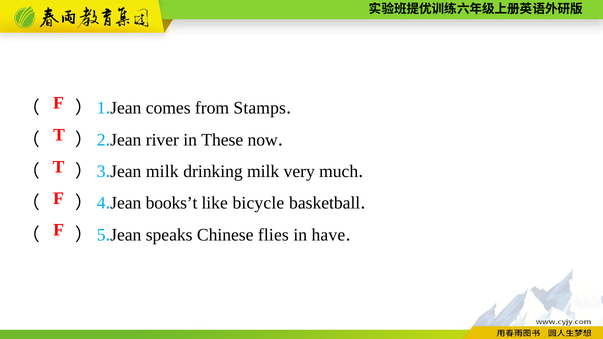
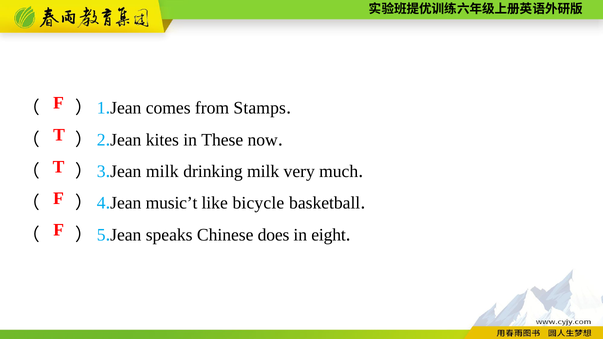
river: river -> kites (162, 140)
books’t: books’t -> music’t (172, 203)
flies: flies -> does (274, 235)
have: have -> eight (329, 235)
